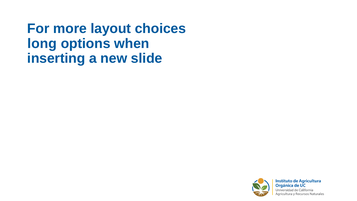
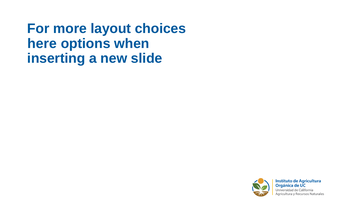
long: long -> here (42, 43)
